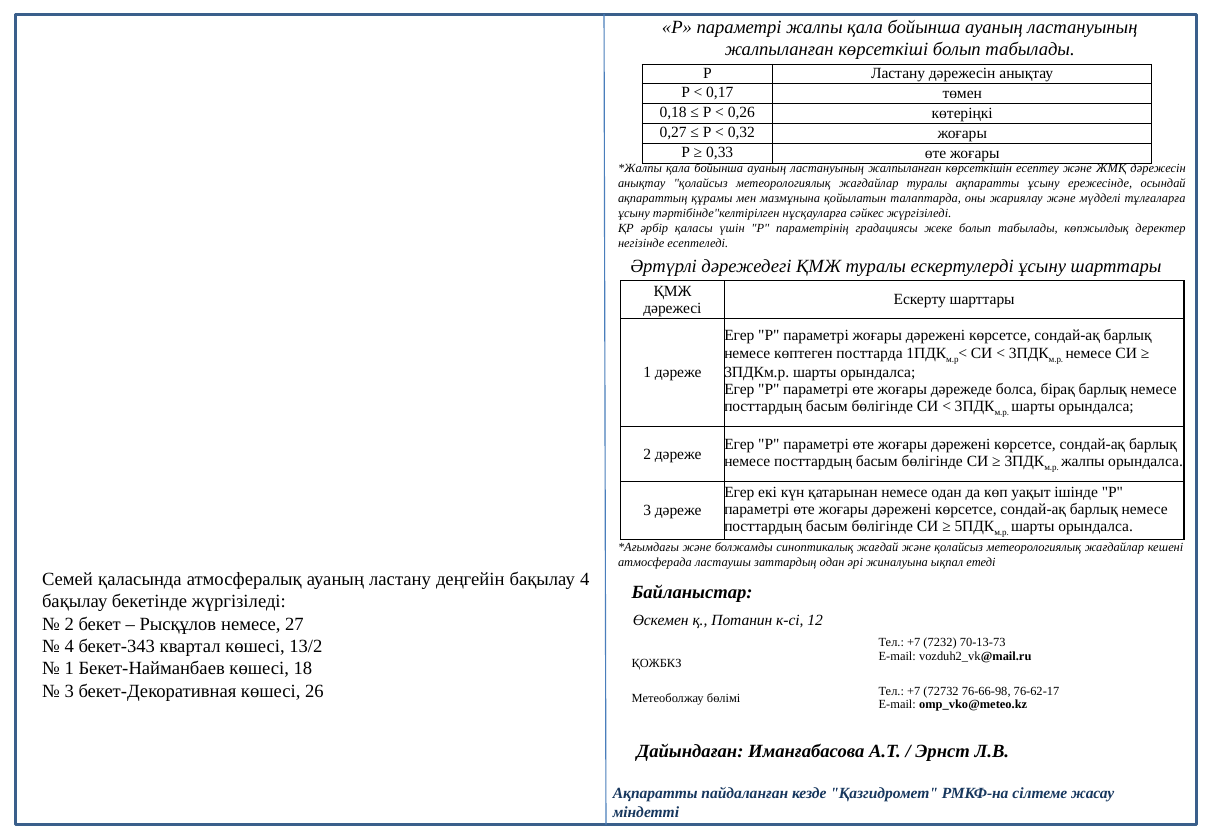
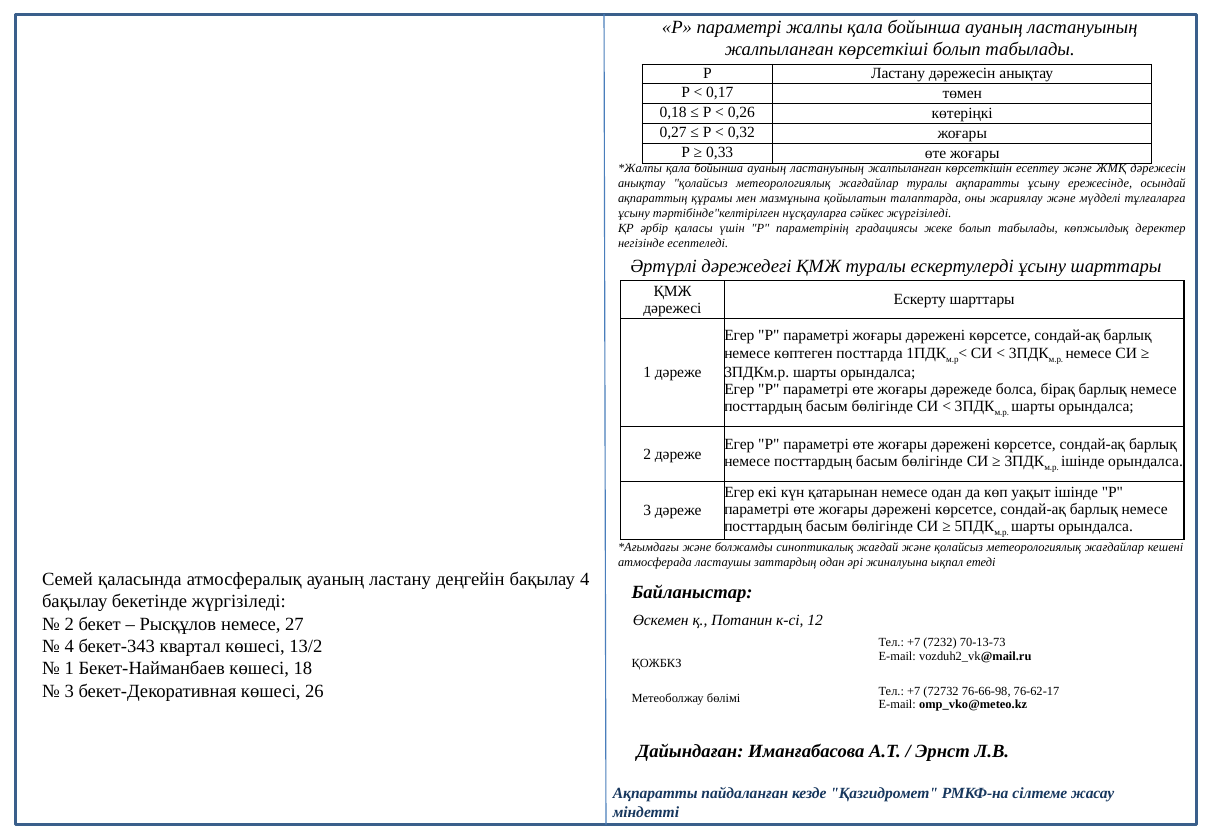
жалпы: жалпы -> ішінде (1083, 461)
